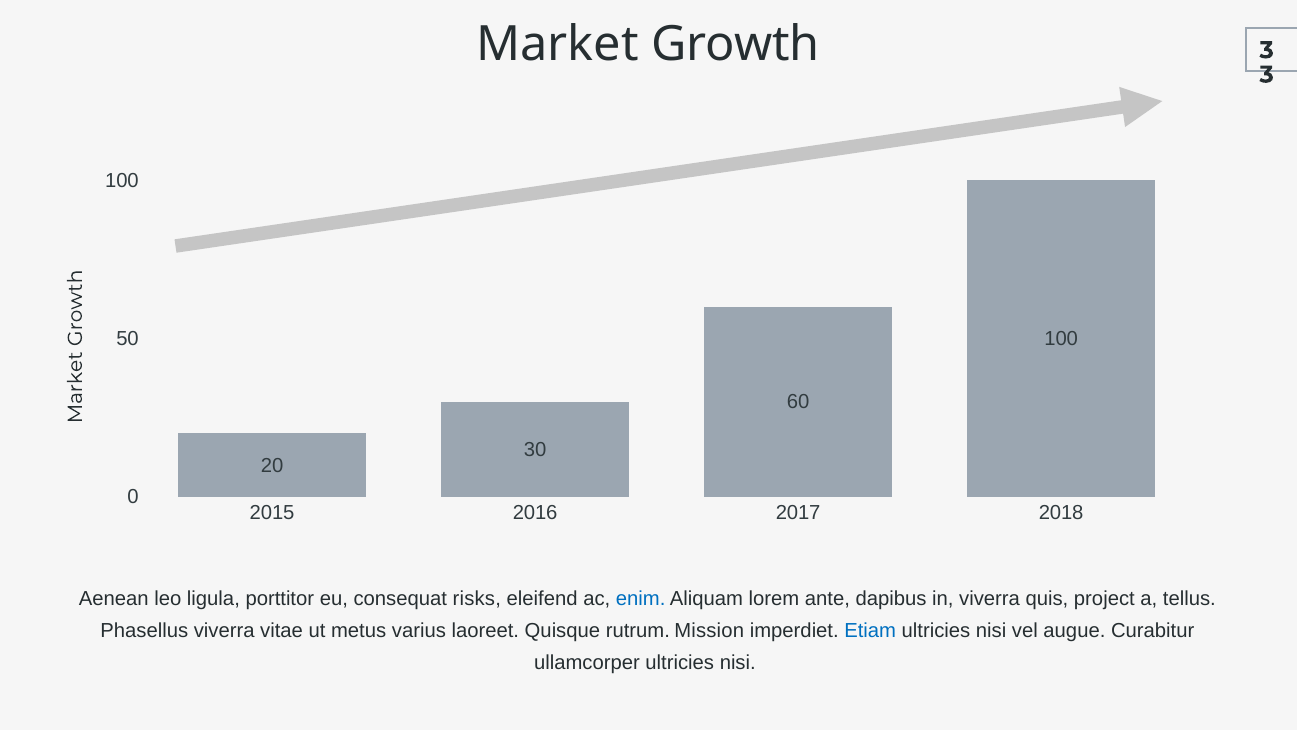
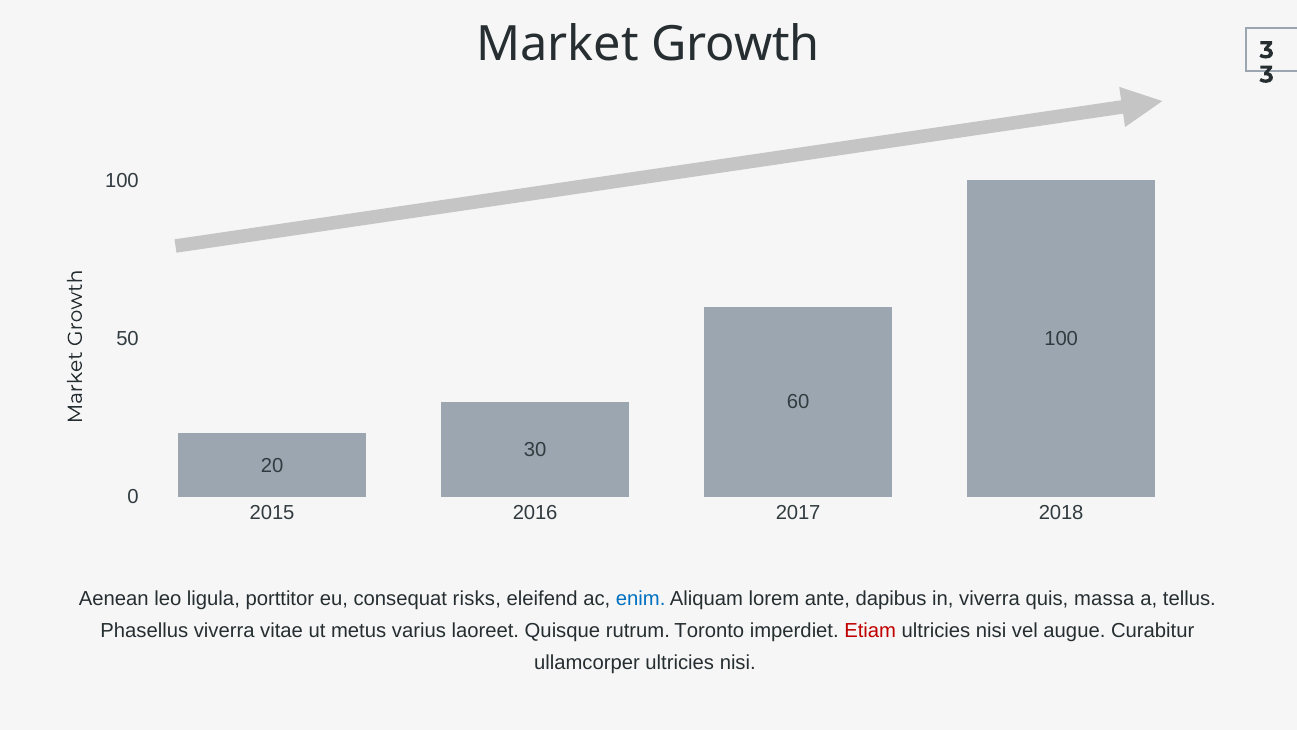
project: project -> massa (1104, 599)
Mission: Mission -> Toronto (709, 630)
Etiam colour: blue -> red (870, 630)
